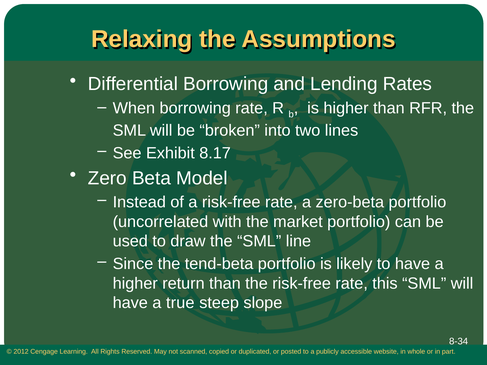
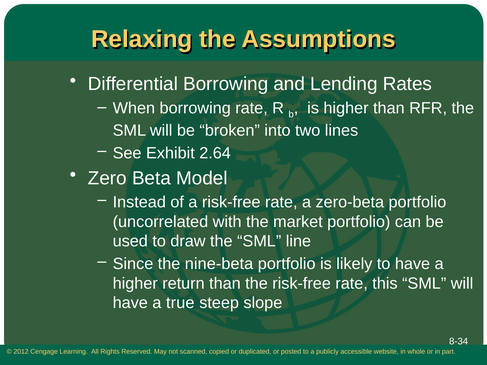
8.17: 8.17 -> 2.64 (215, 153)
tend-beta: tend-beta -> nine-beta (219, 264)
